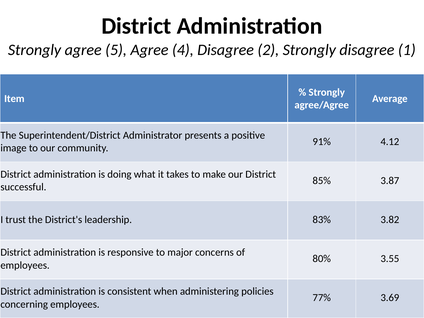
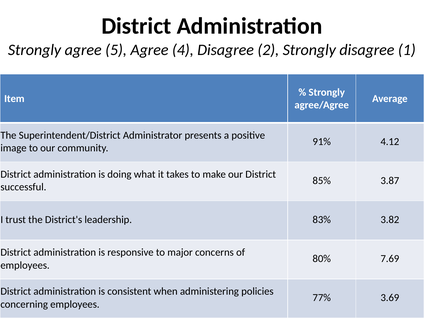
3.55: 3.55 -> 7.69 (390, 259)
